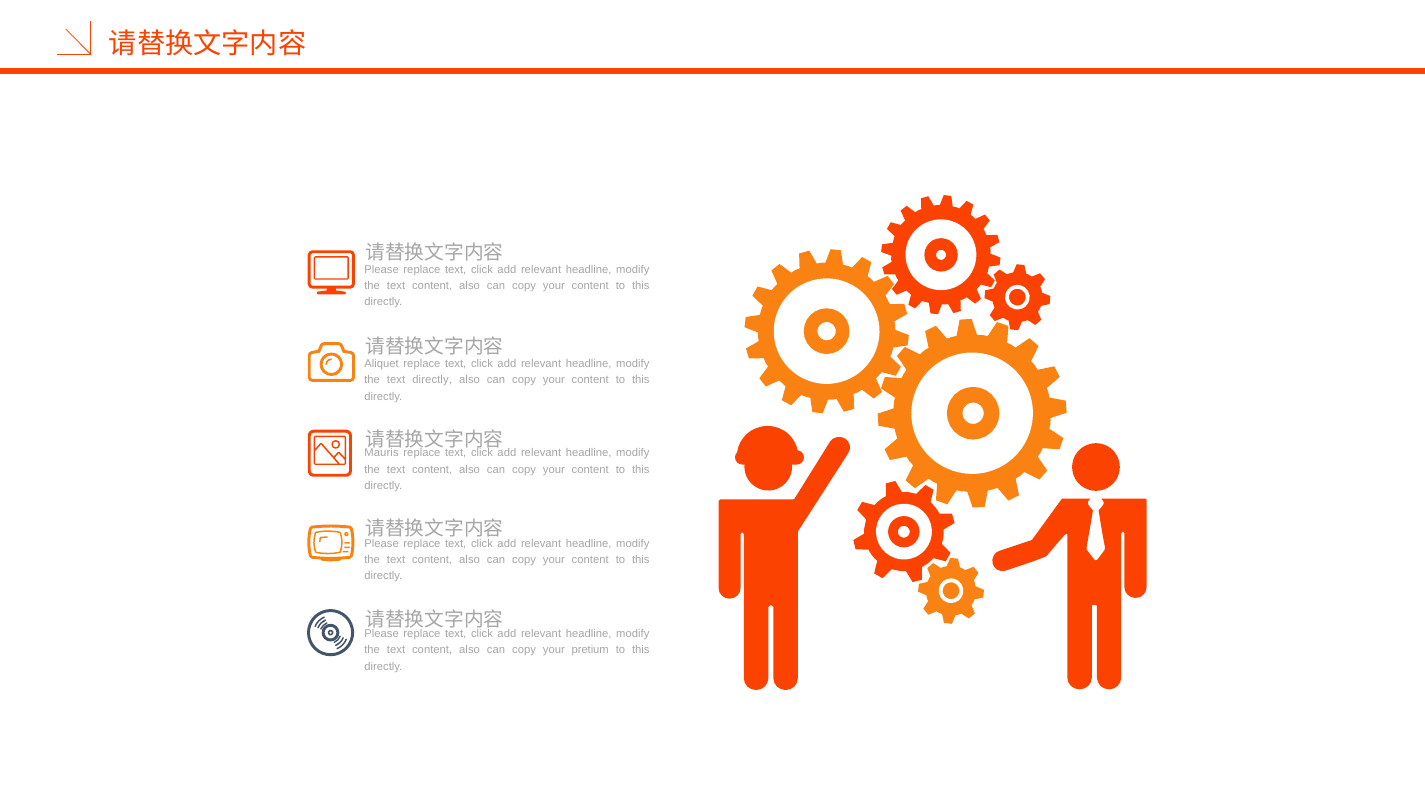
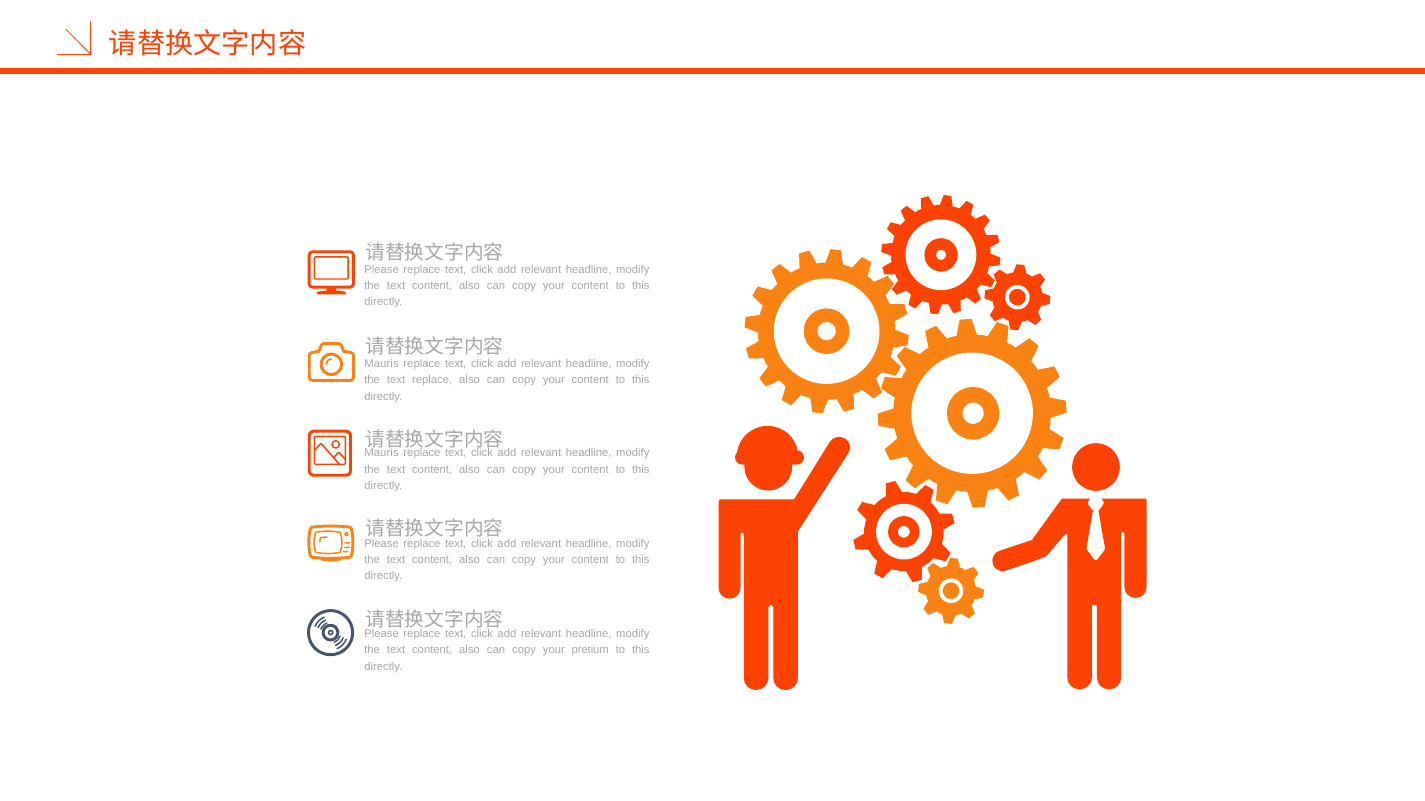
Aliquet: Aliquet -> Mauris (382, 364)
text directly: directly -> replace (432, 380)
